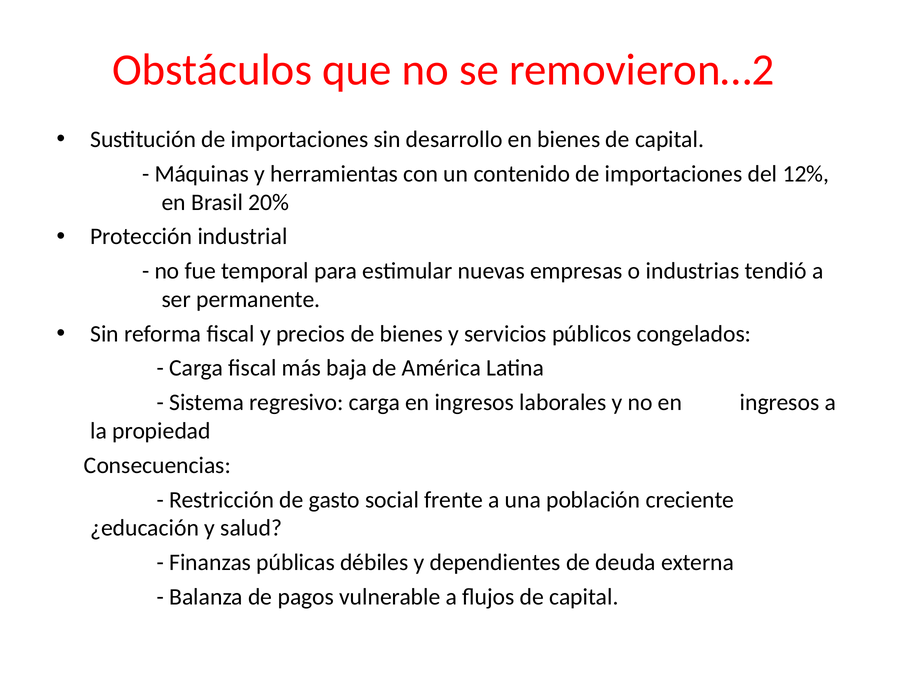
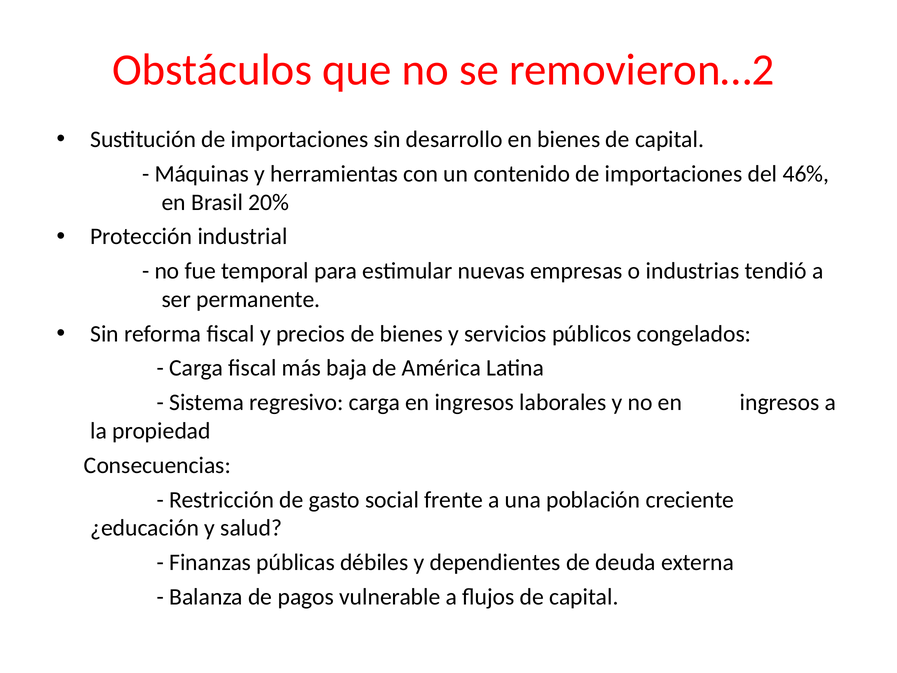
12%: 12% -> 46% (806, 174)
